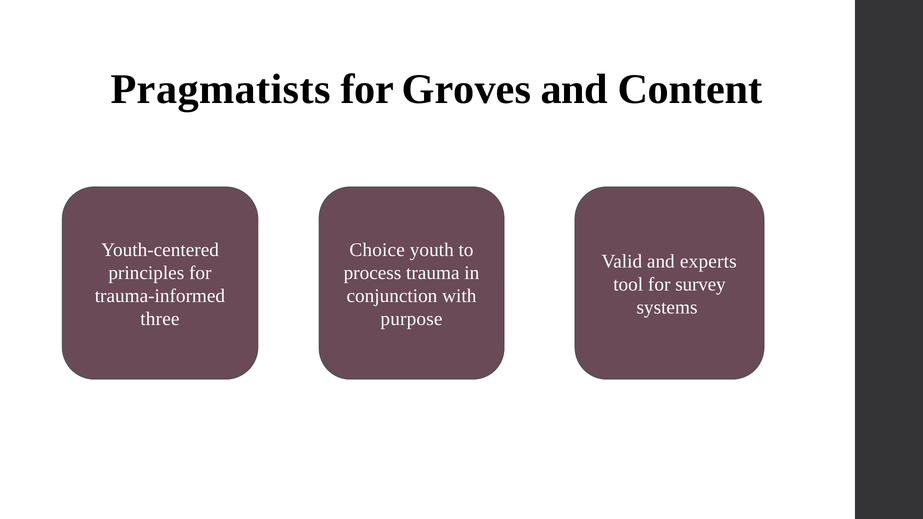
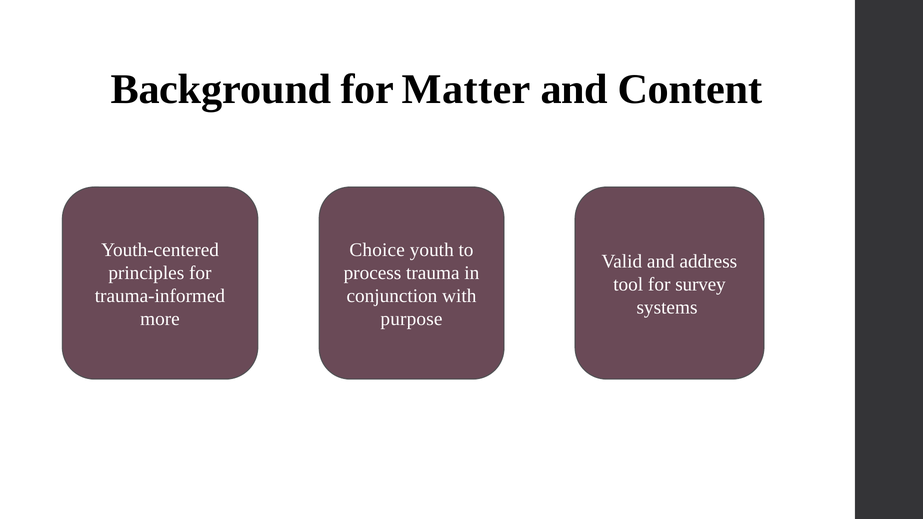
Pragmatists: Pragmatists -> Background (221, 90)
Groves: Groves -> Matter (466, 90)
experts: experts -> address (708, 261)
three: three -> more (160, 319)
